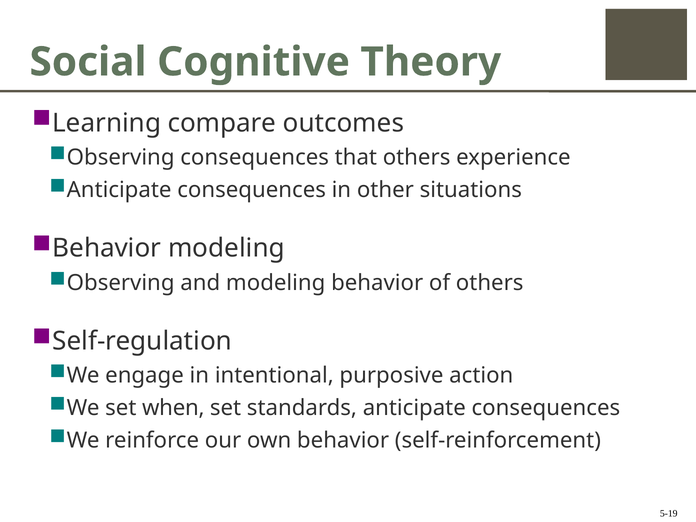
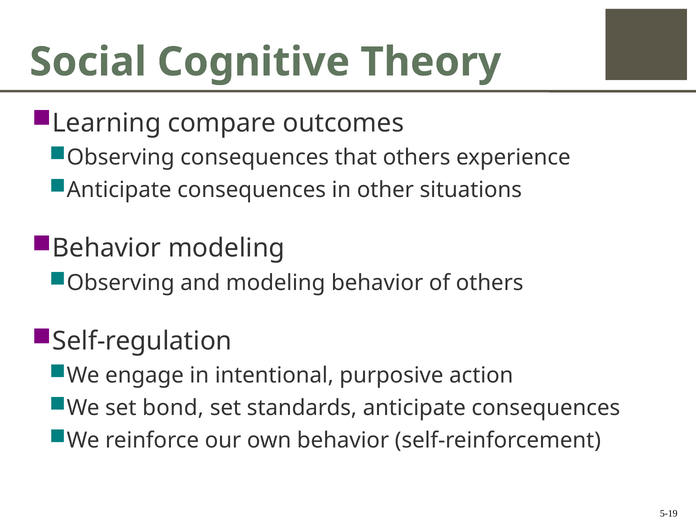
when: when -> bond (173, 408)
